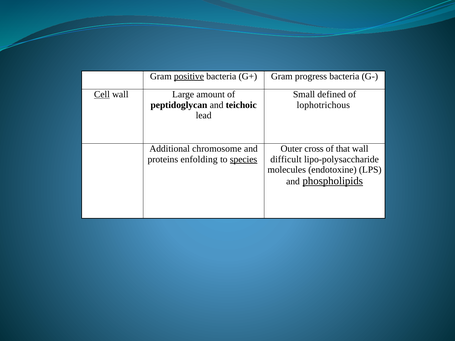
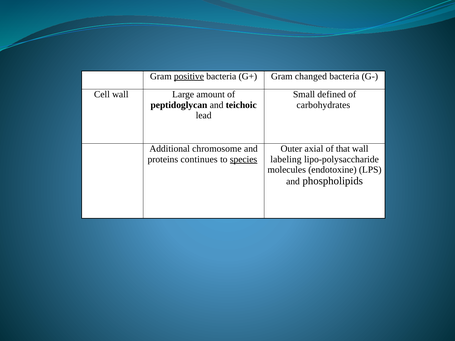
progress: progress -> changed (311, 76)
Cell underline: present -> none (102, 95)
lophotrichous: lophotrichous -> carbohydrates (323, 105)
cross: cross -> axial (314, 149)
enfolding: enfolding -> continues (199, 159)
difficult: difficult -> labeling (286, 159)
phospholipids underline: present -> none (333, 181)
